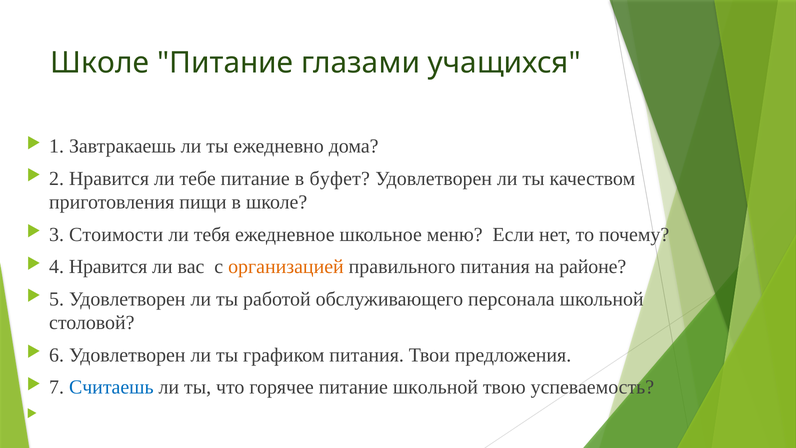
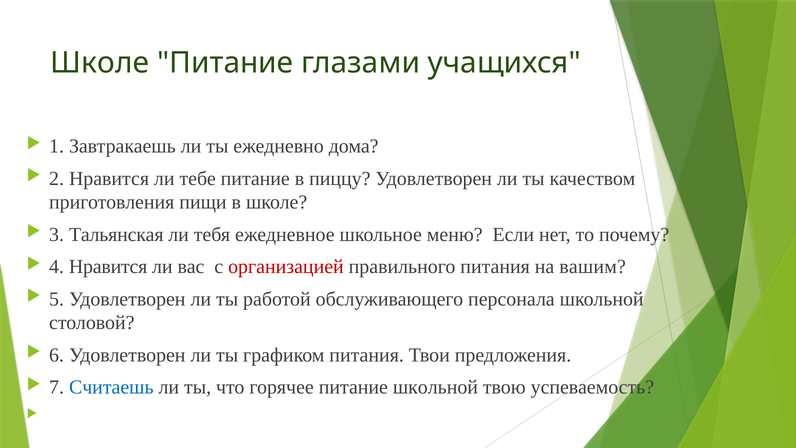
буфет: буфет -> пиццу (340, 178)
Стоимости: Стоимости -> Тальянская (116, 234)
организацией colour: orange -> red (286, 267)
районе: районе -> вашим (593, 267)
